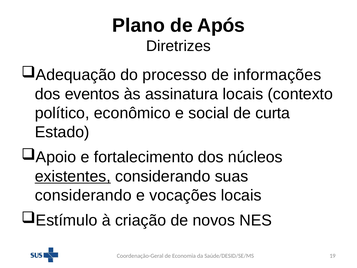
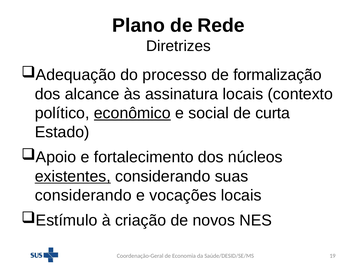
Após: Após -> Rede (221, 25)
informações: informações -> formalização (278, 75)
eventos: eventos -> alcance (92, 94)
econômico underline: none -> present (132, 113)
